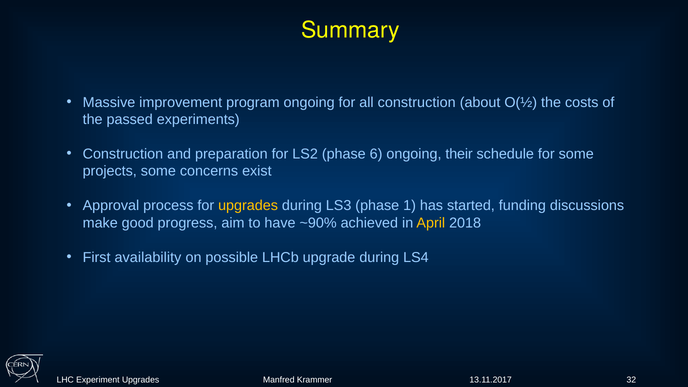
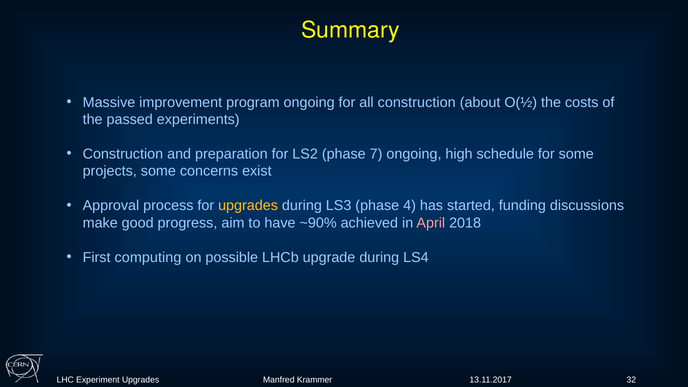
6: 6 -> 7 (376, 154)
their: their -> high (459, 154)
1: 1 -> 4 (410, 206)
April colour: yellow -> pink (431, 223)
availability: availability -> computing (148, 257)
